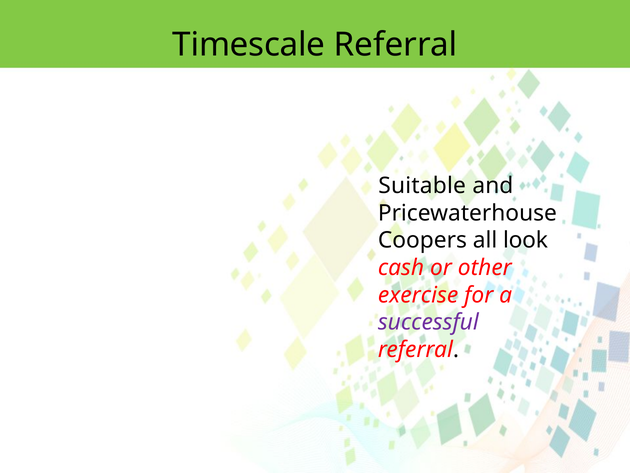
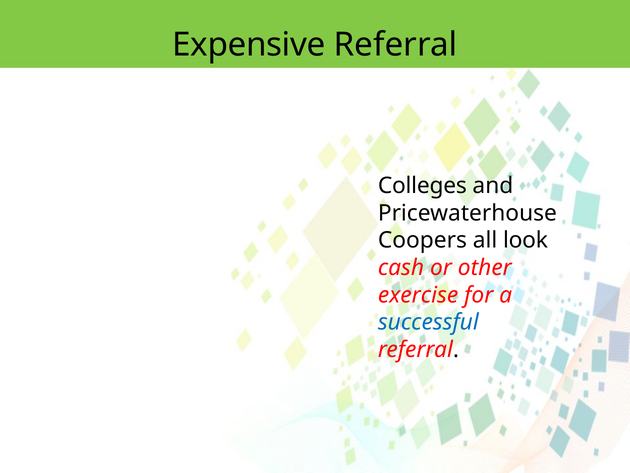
Timescale: Timescale -> Expensive (249, 45)
Suitable: Suitable -> Colleges (422, 186)
successful colour: purple -> blue (428, 322)
